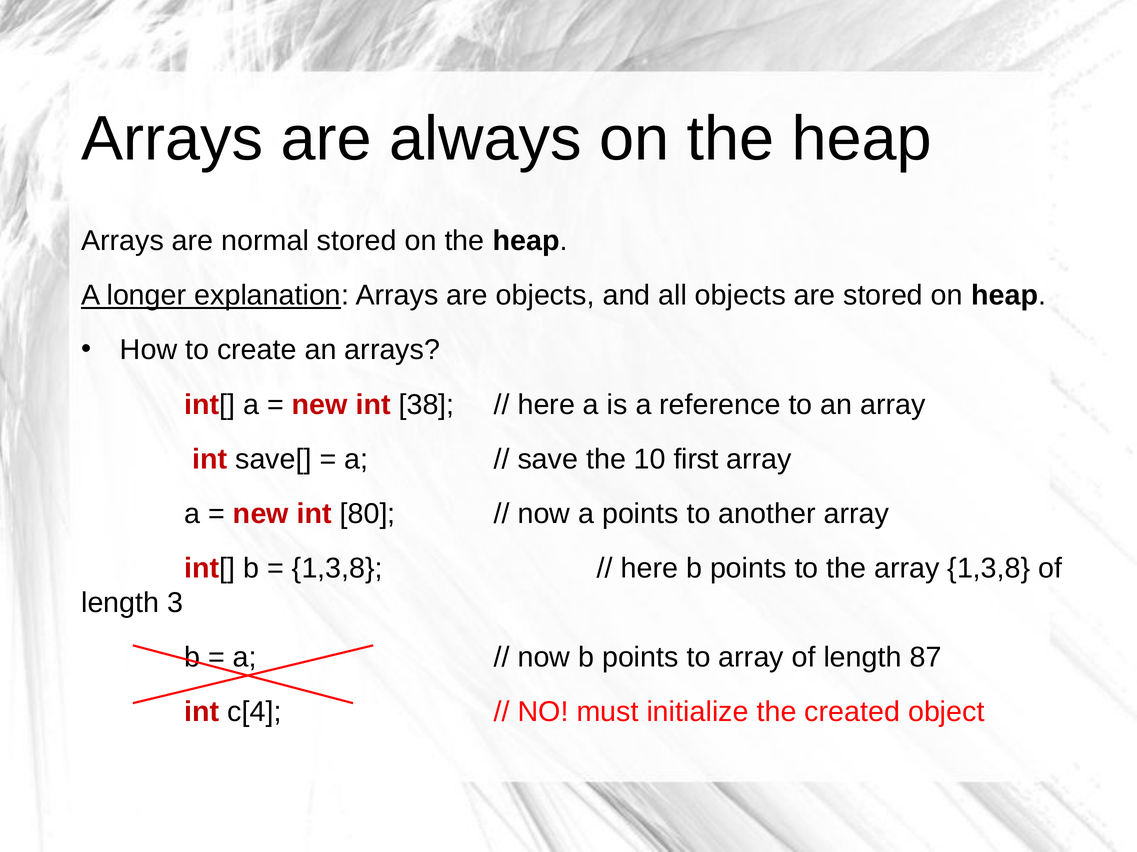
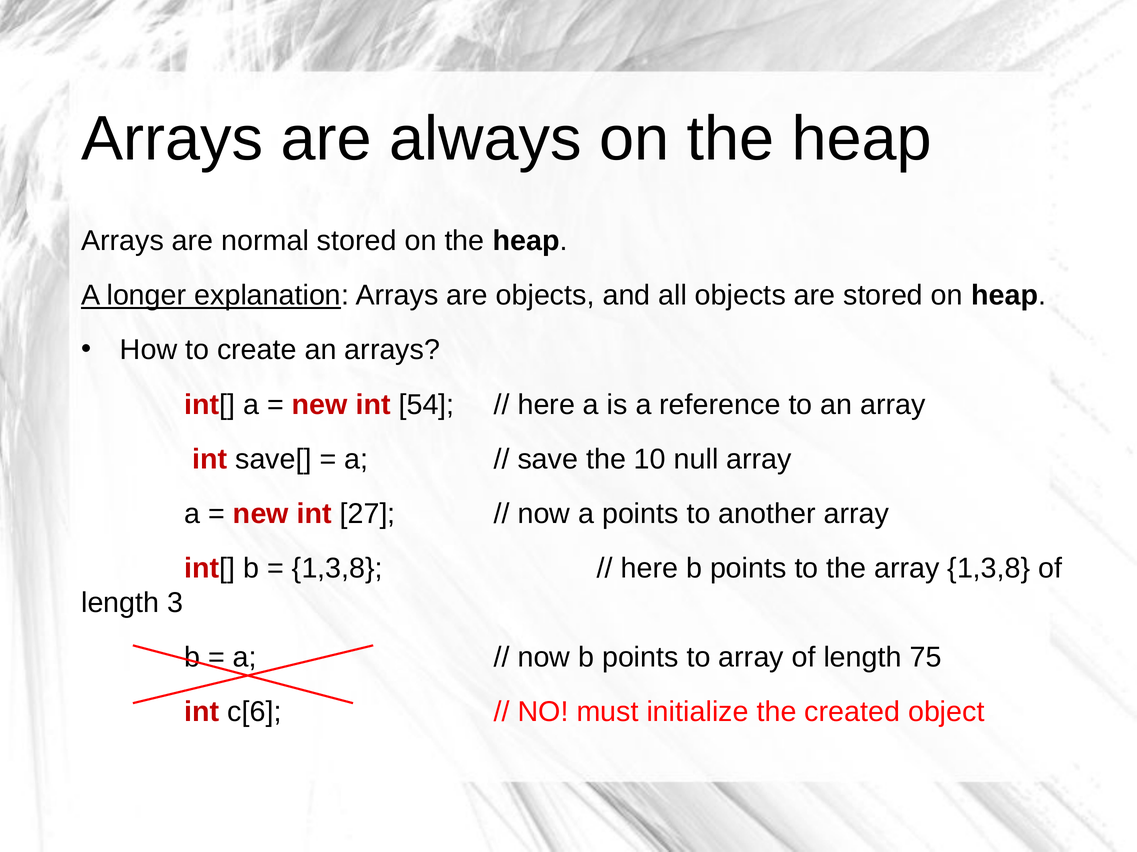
38: 38 -> 54 (427, 405)
first: first -> null (696, 460)
80: 80 -> 27 (368, 514)
87: 87 -> 75 (926, 658)
c[4: c[4 -> c[6 (254, 713)
